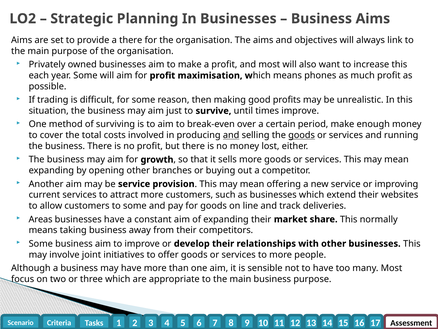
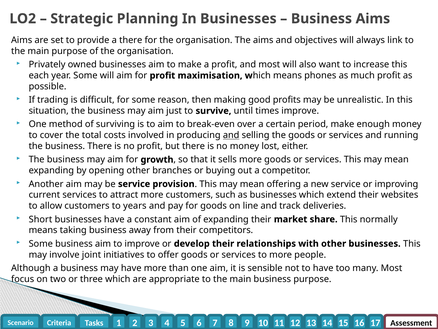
goods underline: present -> none (302, 135)
to some: some -> years (135, 206)
Areas: Areas -> Short (40, 219)
